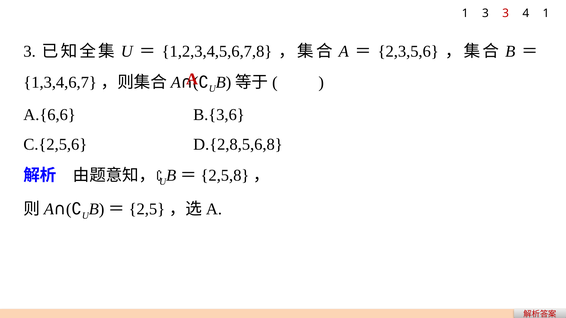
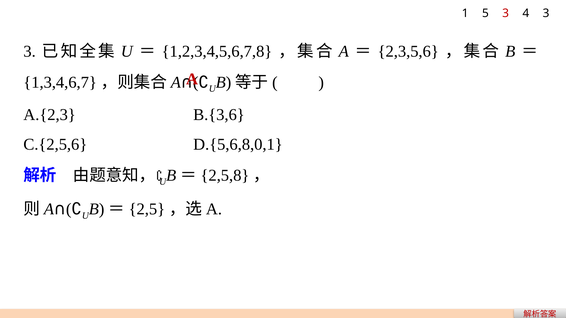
3: 3 -> 5 (485, 13)
4 1: 1 -> 3 (546, 13)
A.{6,6: A.{6,6 -> A.{2,3 (50, 115)
D.{2,8,5,6,8: D.{2,8,5,6,8 -> D.{5,6,8,0,1 (238, 145)
